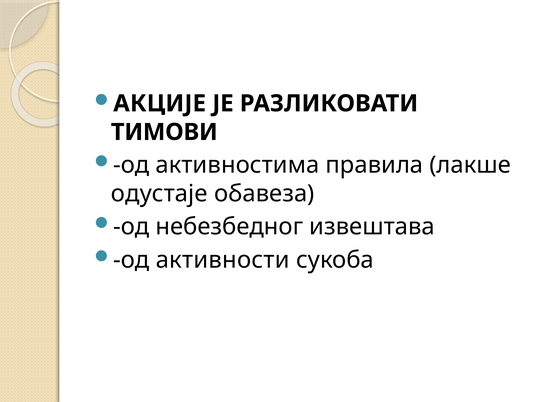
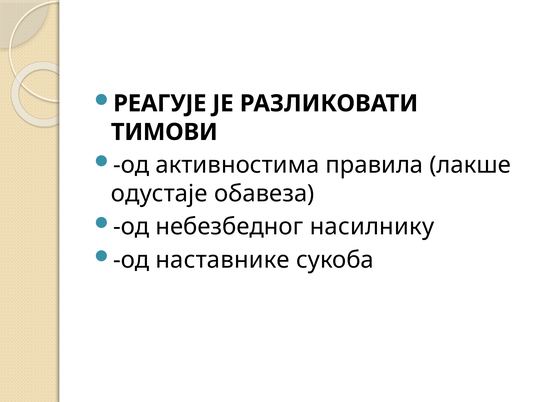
АКЦИЈЕ: АКЦИЈЕ -> РЕАГУЈЕ (160, 103)
извештава: извештава -> насилнику (372, 227)
активности: активности -> наставнике (223, 260)
